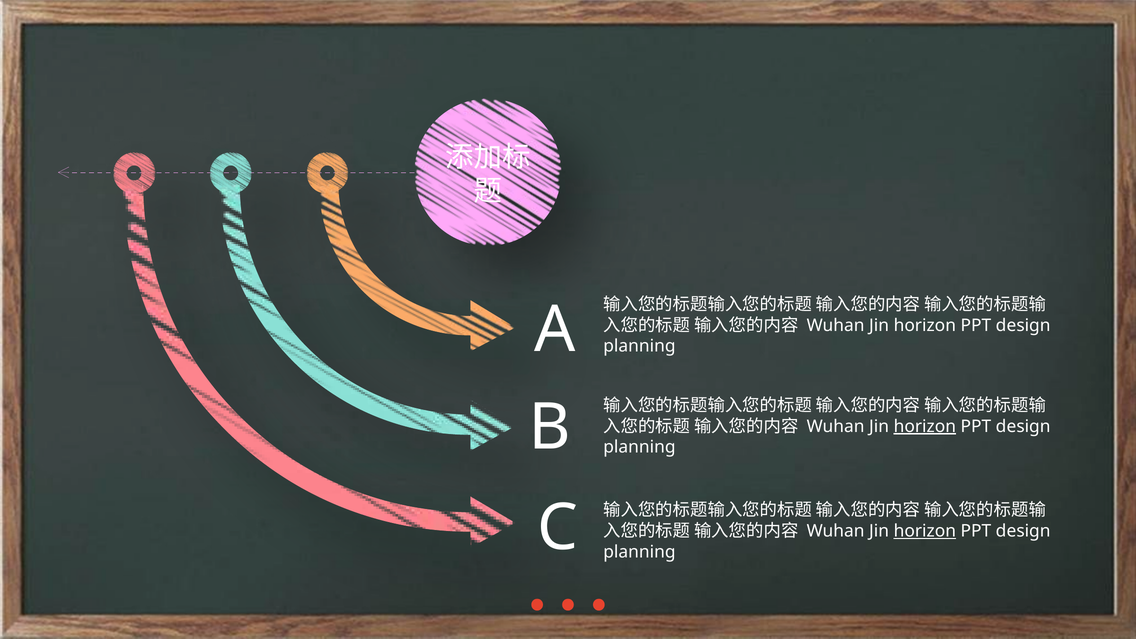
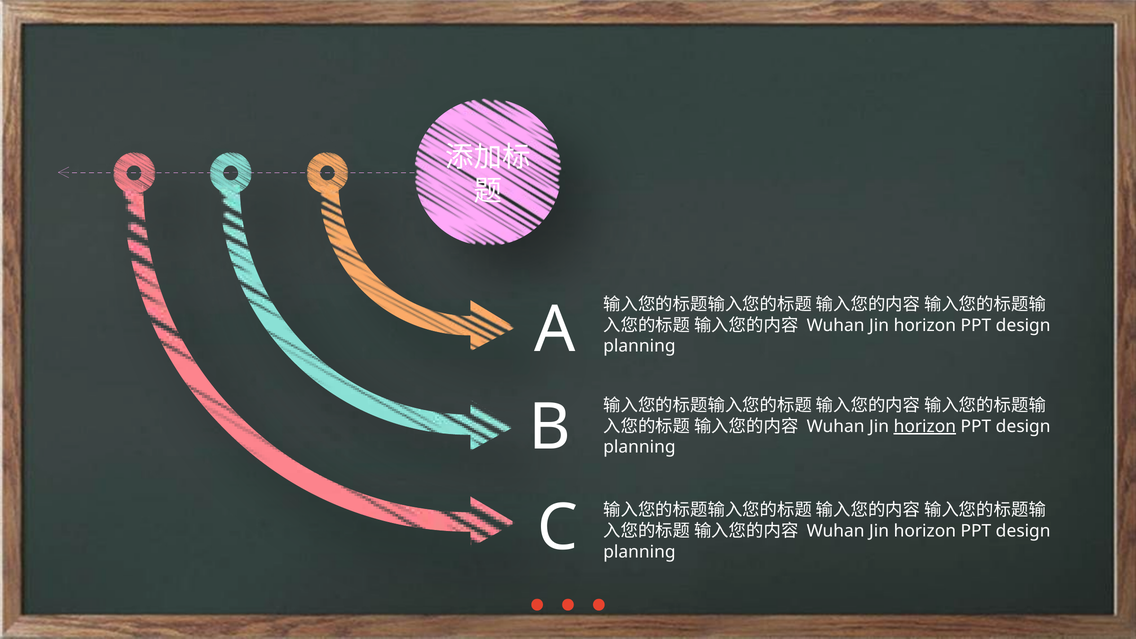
horizon underline: present -> none (925, 531)
